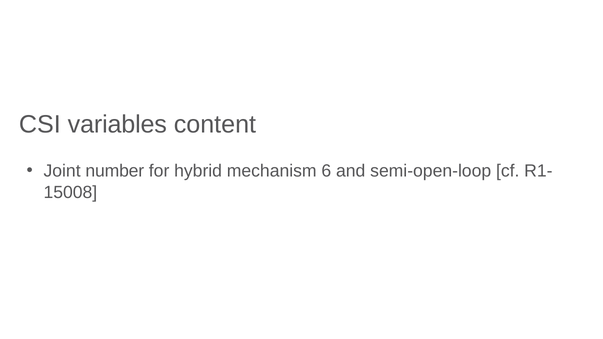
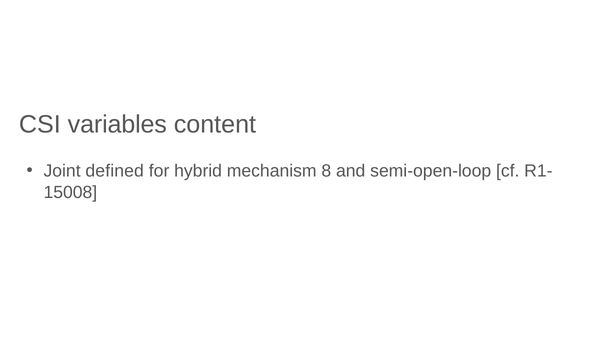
number: number -> defined (115, 171)
6: 6 -> 8 (326, 171)
